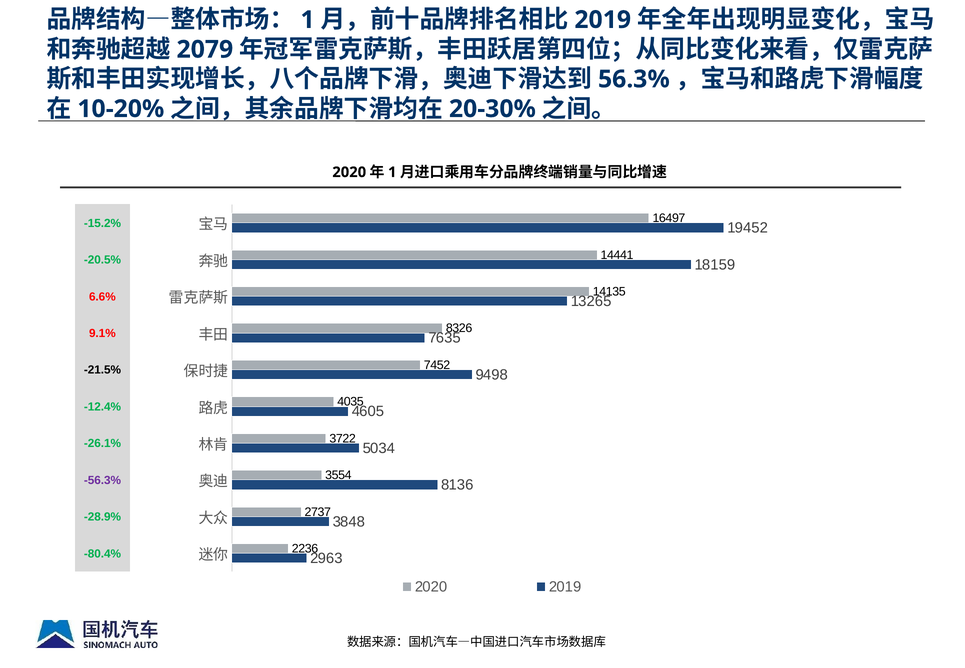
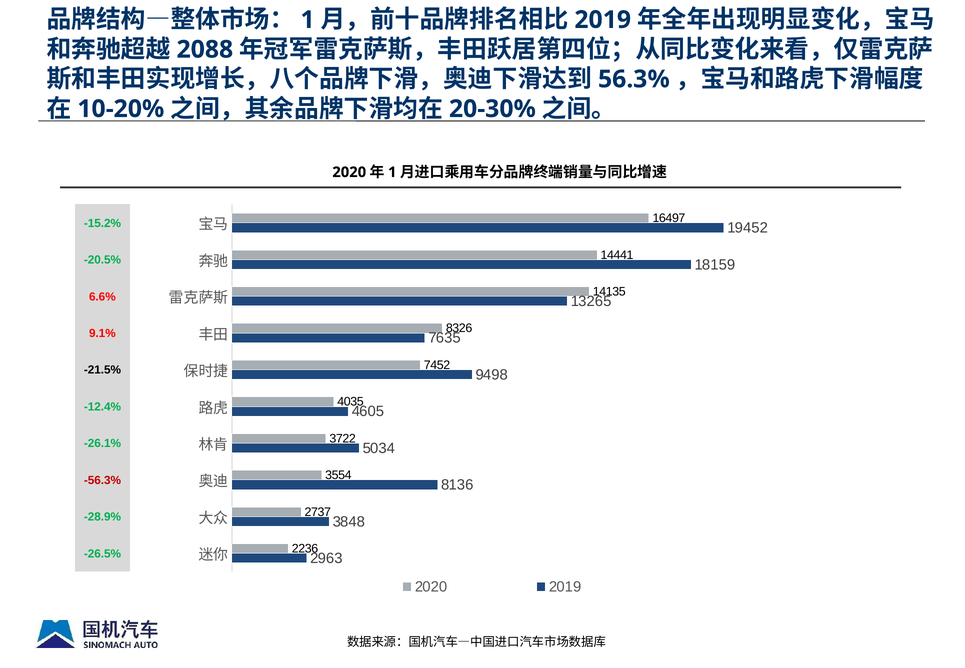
2079: 2079 -> 2088 (205, 49)
-56.3% colour: purple -> red (102, 480)
-80.4%: -80.4% -> -26.5% (102, 554)
